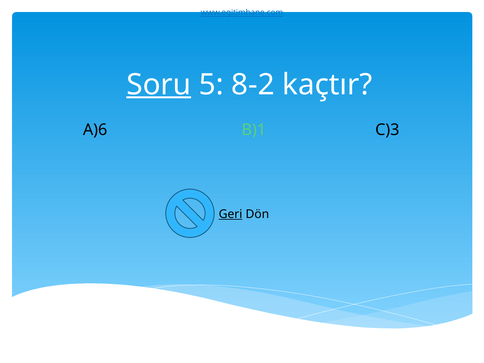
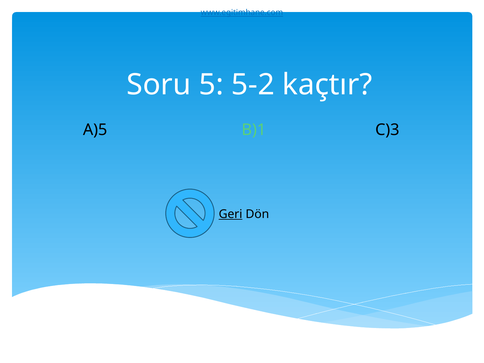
Soru underline: present -> none (159, 85)
8-2: 8-2 -> 5-2 (253, 85)
A)6: A)6 -> A)5 (95, 130)
